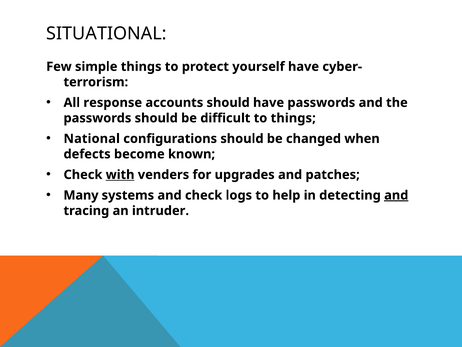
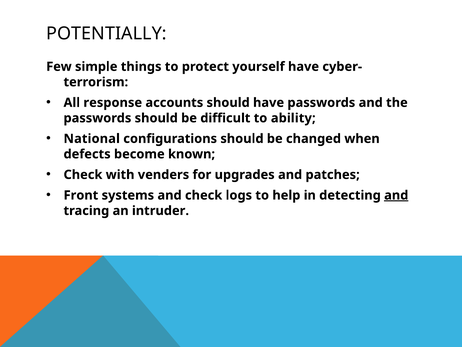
SITUATIONAL: SITUATIONAL -> POTENTIALLY (106, 34)
to things: things -> ability (293, 118)
with underline: present -> none (120, 174)
Many: Many -> Front (81, 195)
